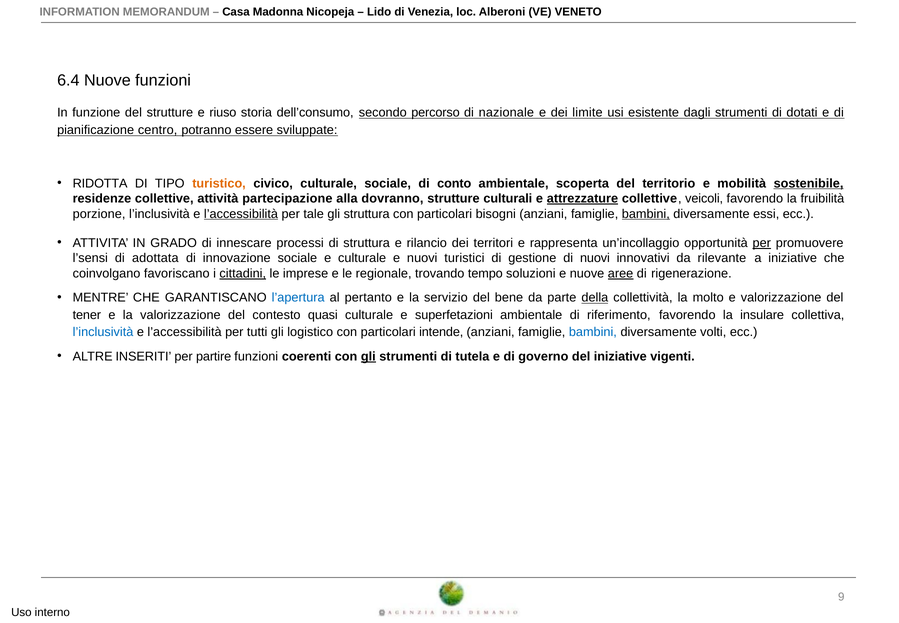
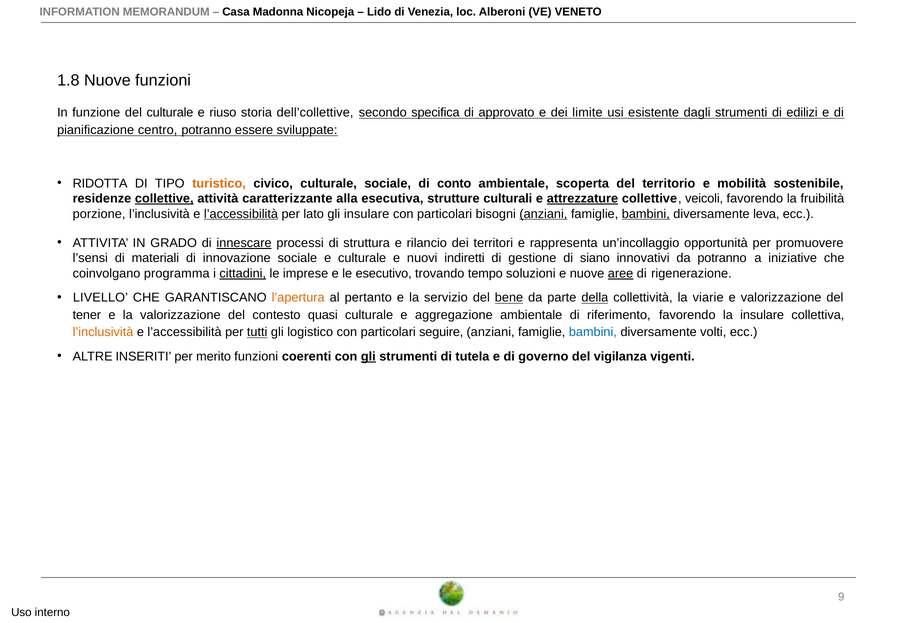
6.4: 6.4 -> 1.8 (68, 80)
del strutture: strutture -> culturale (170, 113)
dell’consumo: dell’consumo -> dell’collettive (315, 113)
percorso: percorso -> specifica (435, 113)
nazionale: nazionale -> approvato (506, 113)
dotati: dotati -> edilizi (802, 113)
sostenibile underline: present -> none (809, 183)
collettive underline: none -> present (164, 198)
partecipazione: partecipazione -> caratterizzante (287, 198)
dovranno: dovranno -> esecutiva (392, 198)
tale: tale -> lato (314, 214)
gli struttura: struttura -> insulare (367, 214)
anziani underline: none -> present (543, 214)
essi: essi -> leva (766, 214)
innescare underline: none -> present (244, 243)
per underline: present -> none (762, 243)
adottata: adottata -> materiali (155, 258)
turistici: turistici -> indiretti (464, 258)
di nuovi: nuovi -> siano (595, 258)
da rilevante: rilevante -> potranno (722, 258)
favoriscano: favoriscano -> programma (177, 273)
regionale: regionale -> esecutivo (384, 273)
MENTRE: MENTRE -> LIVELLO (100, 297)
l’apertura colour: blue -> orange (298, 297)
bene underline: none -> present (509, 297)
molto: molto -> viarie (708, 297)
superfetazioni: superfetazioni -> aggregazione (454, 315)
l’inclusività colour: blue -> orange (103, 332)
tutti underline: none -> present (257, 332)
intende: intende -> seguire (441, 332)
partire: partire -> merito (214, 356)
del iniziative: iniziative -> vigilanza (620, 356)
